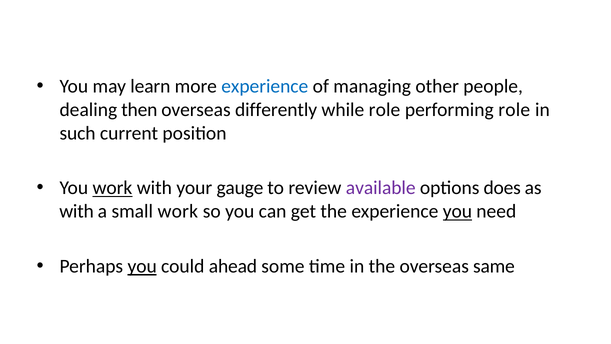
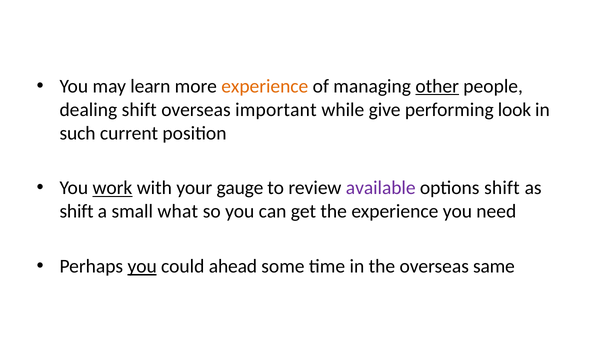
experience colour: blue -> orange (265, 86)
other underline: none -> present (437, 86)
dealing then: then -> shift (139, 110)
differently: differently -> important (276, 110)
while role: role -> give (385, 110)
performing role: role -> look (514, 110)
options does: does -> shift (502, 188)
with: with -> shift (77, 211)
small work: work -> what (178, 211)
you underline: present -> none (457, 211)
